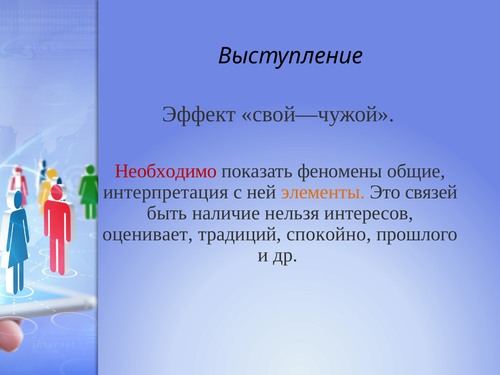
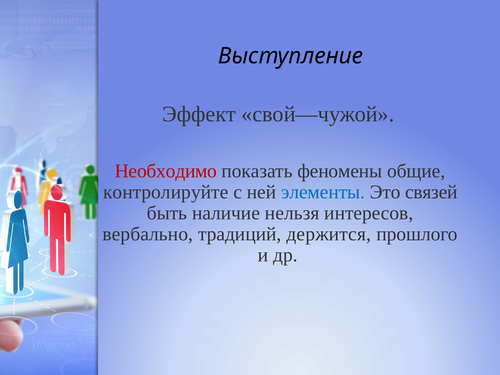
интерпретация: интерпретация -> контролируйте (166, 192)
элементы colour: orange -> blue (323, 192)
оценивает: оценивает -> вербально (148, 234)
спокойно: спокойно -> держится (329, 234)
